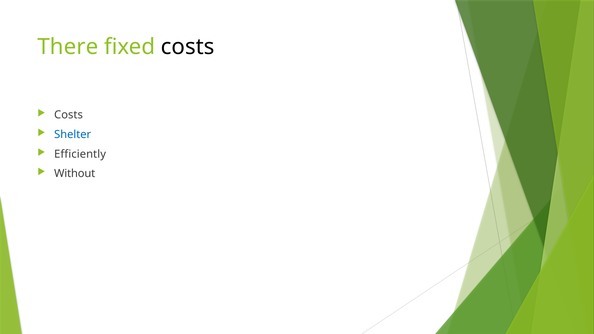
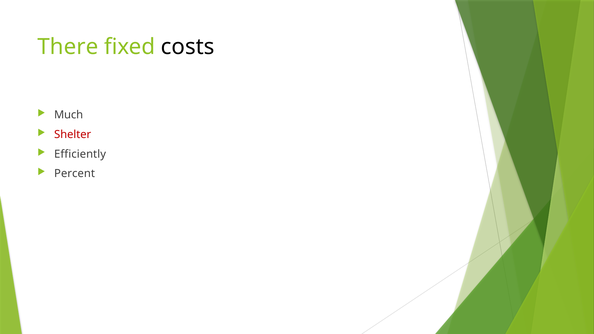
Costs: Costs -> Much (69, 115)
Shelter colour: blue -> red (73, 135)
Without: Without -> Percent (75, 174)
